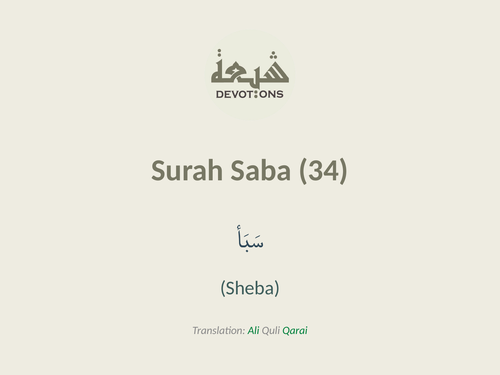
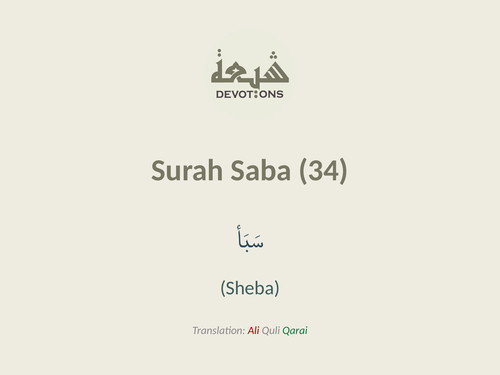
Ali colour: green -> red (254, 330)
